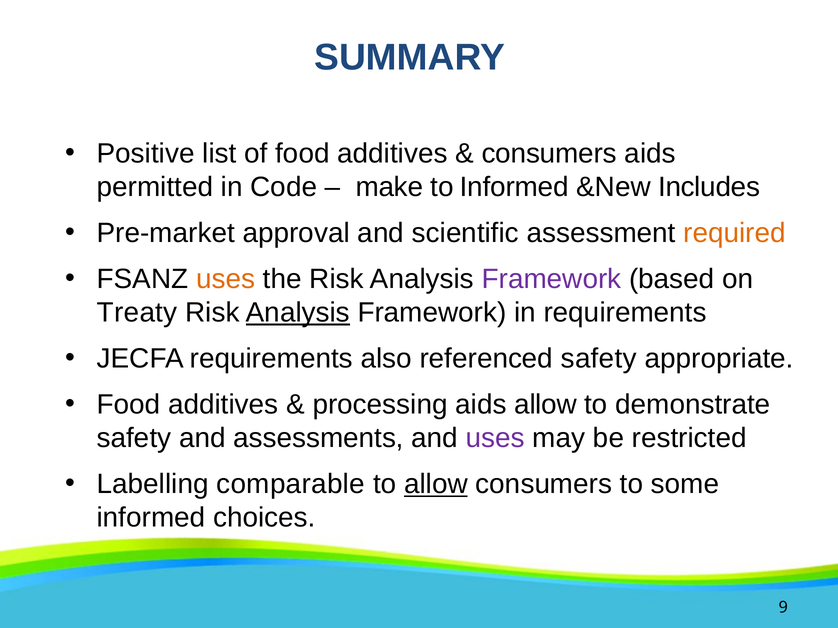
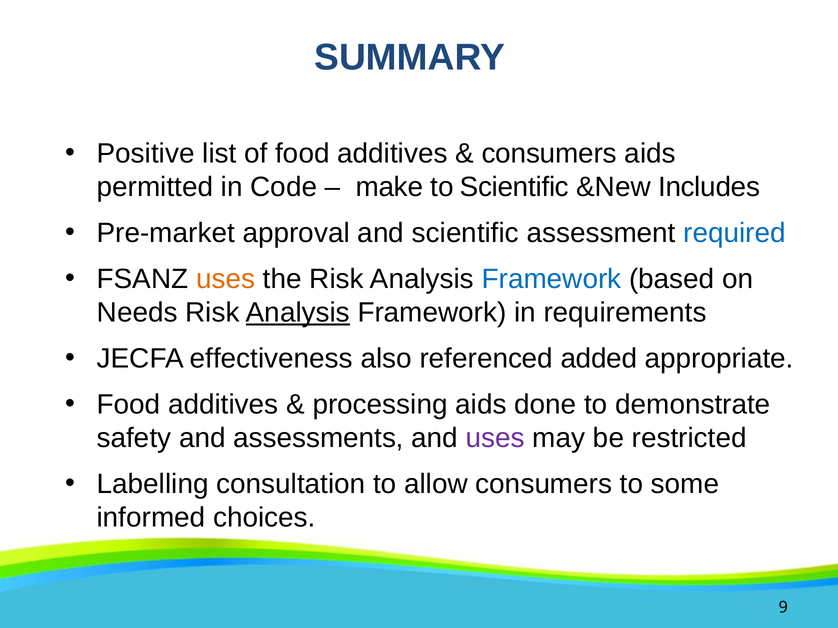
to Informed: Informed -> Scientific (514, 187)
required colour: orange -> blue (735, 233)
Framework colour: purple -> blue (551, 279)
Treaty: Treaty -> Needs (137, 313)
JECFA requirements: requirements -> effectiveness (271, 359)
referenced safety: safety -> added (599, 359)
aids allow: allow -> done (545, 405)
comparable: comparable -> consultation (291, 485)
allow underline: present -> none (436, 485)
